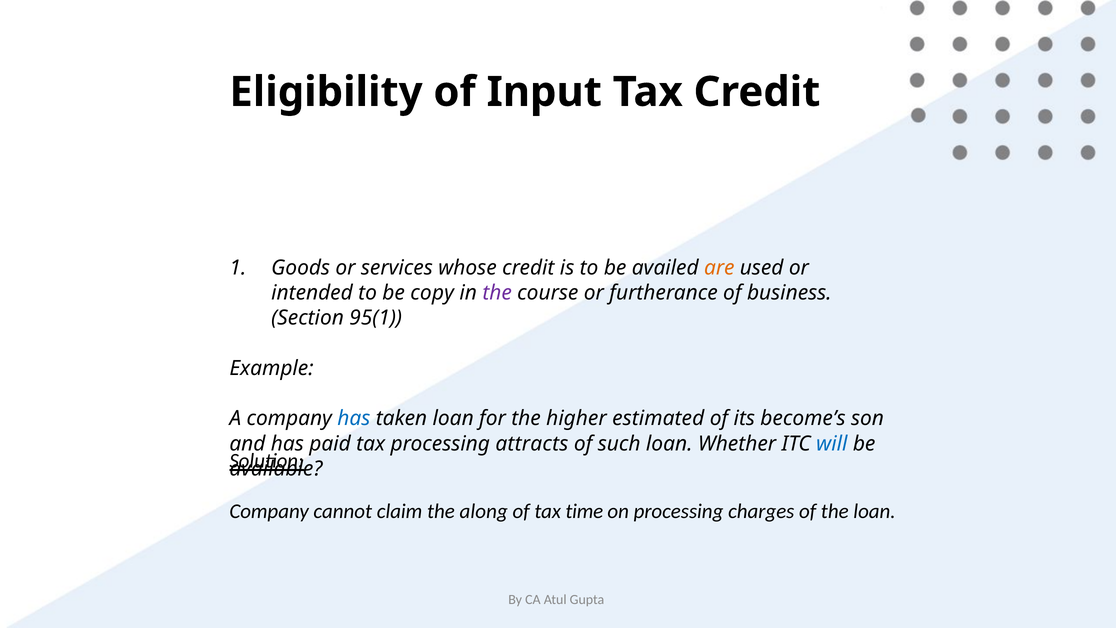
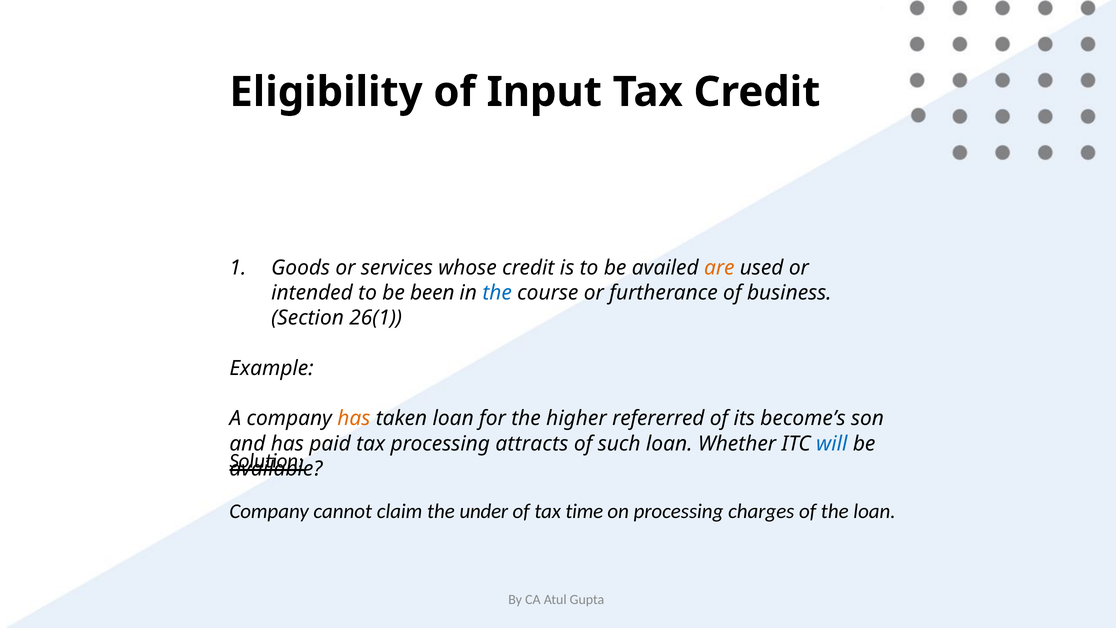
copy: copy -> been (432, 293)
the colour: purple -> blue (497, 293)
95(1: 95(1 -> 26(1 (376, 318)
has colour: blue -> orange (354, 418)
estimated: estimated -> refererred (658, 418)
along: along -> under (484, 511)
